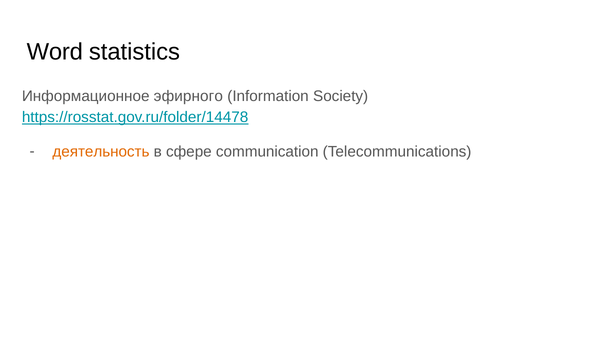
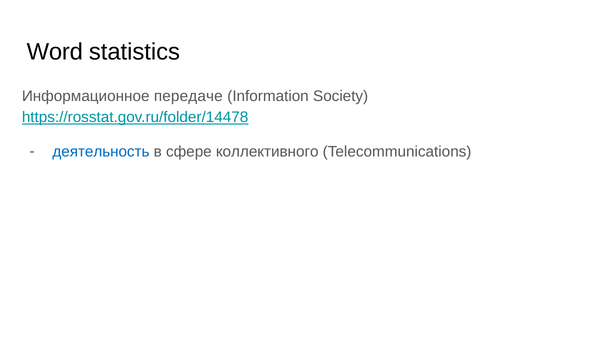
эфирного: эфирного -> передаче (188, 96)
деятельность colour: orange -> blue (101, 152)
communication: communication -> коллективного (267, 152)
